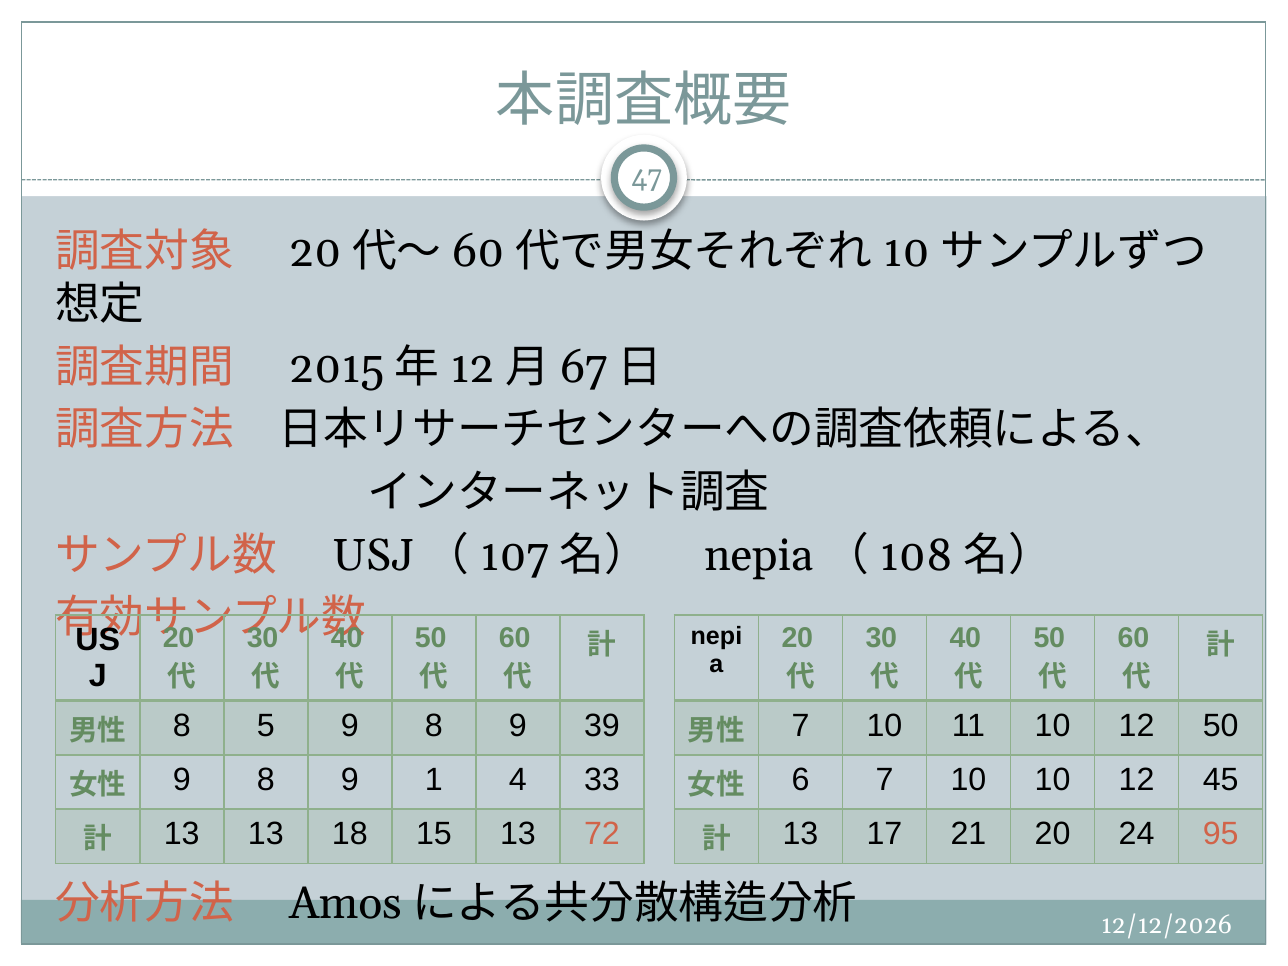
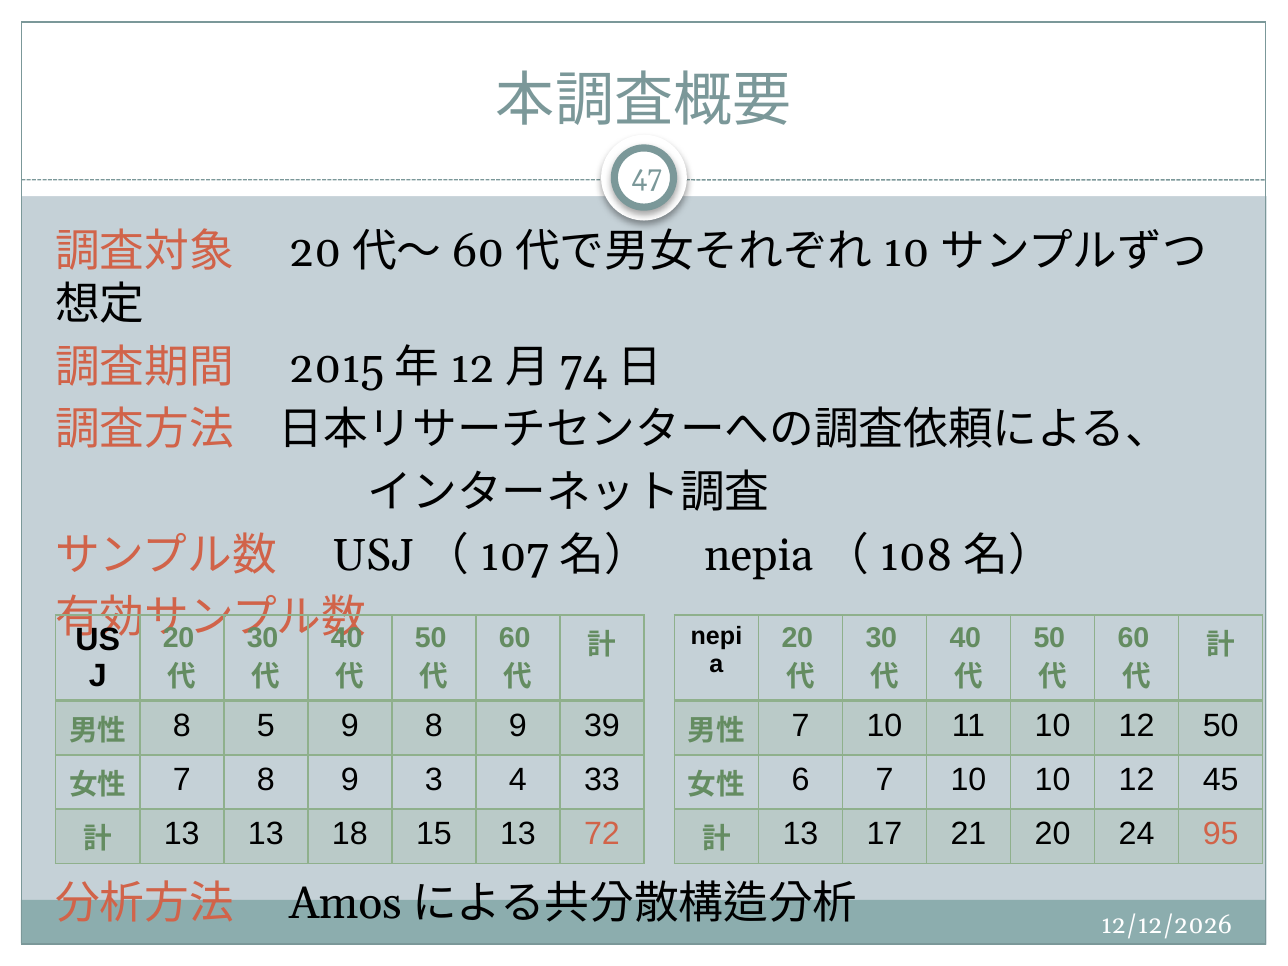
67: 67 -> 74 (584, 368)
9: 9 -> 7 (182, 780)
1: 1 -> 3 (434, 780)
